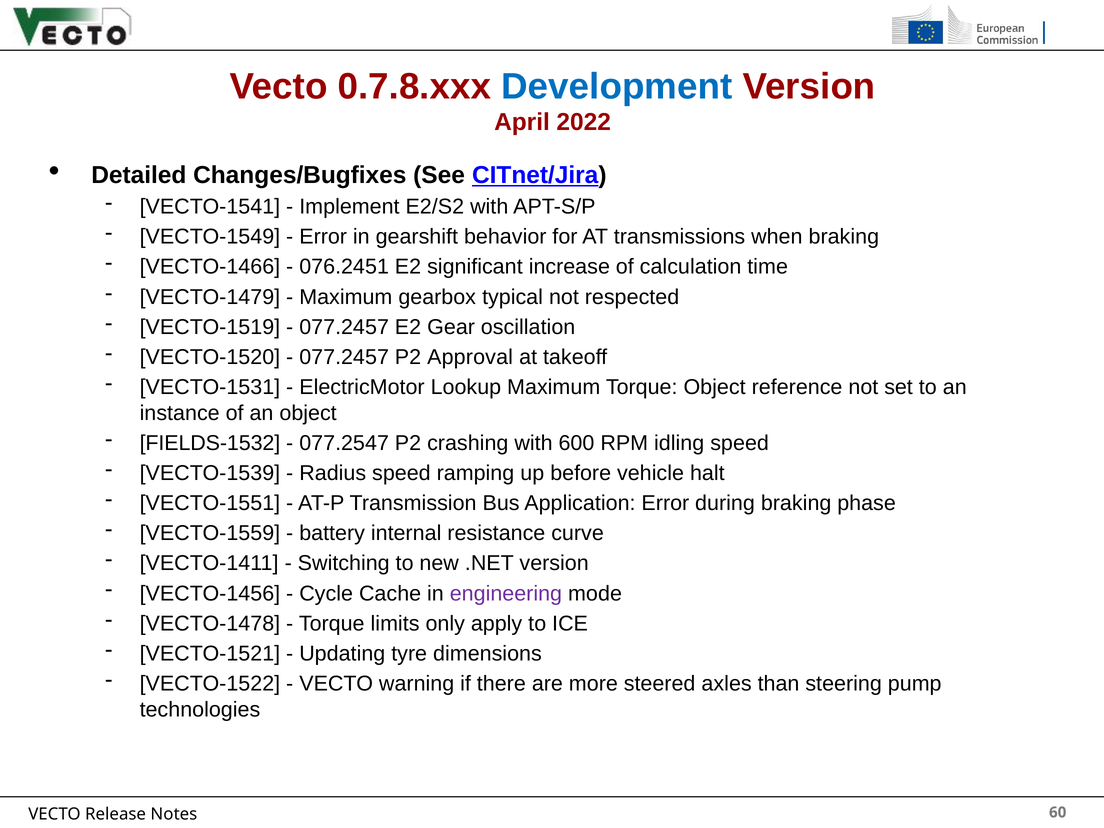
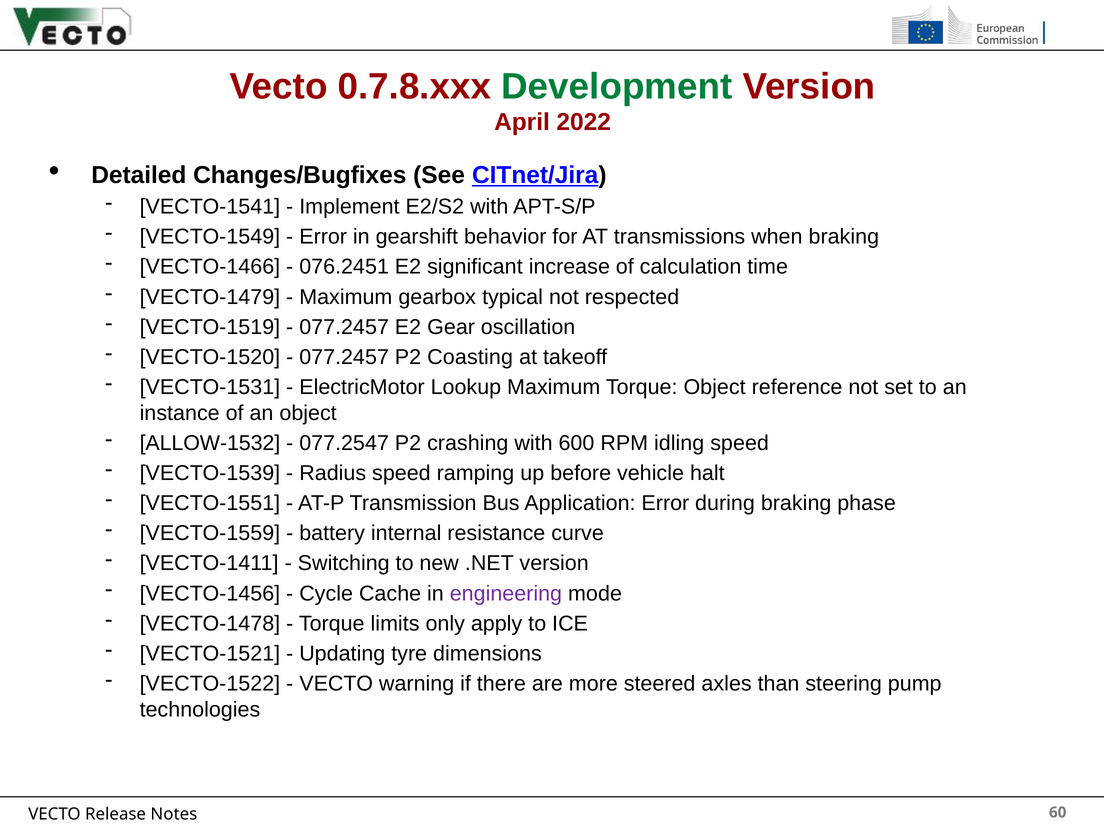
Development colour: blue -> green (617, 86)
Approval: Approval -> Coasting (470, 357)
FIELDS-1532: FIELDS-1532 -> ALLOW-1532 (210, 443)
